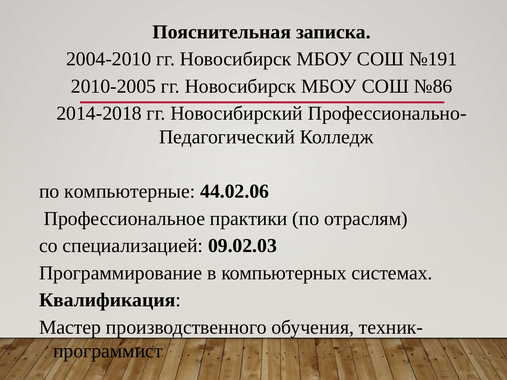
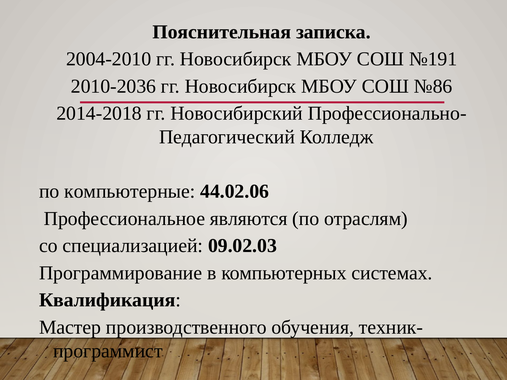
2010-2005: 2010-2005 -> 2010-2036 (114, 86)
практики: практики -> являются (249, 219)
